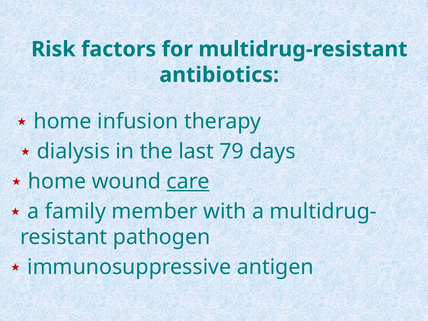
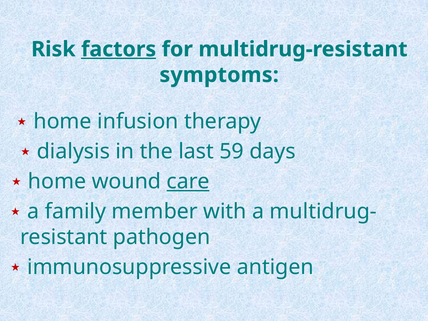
factors underline: none -> present (119, 49)
antibiotics: antibiotics -> symptoms (219, 75)
79: 79 -> 59 (232, 152)
